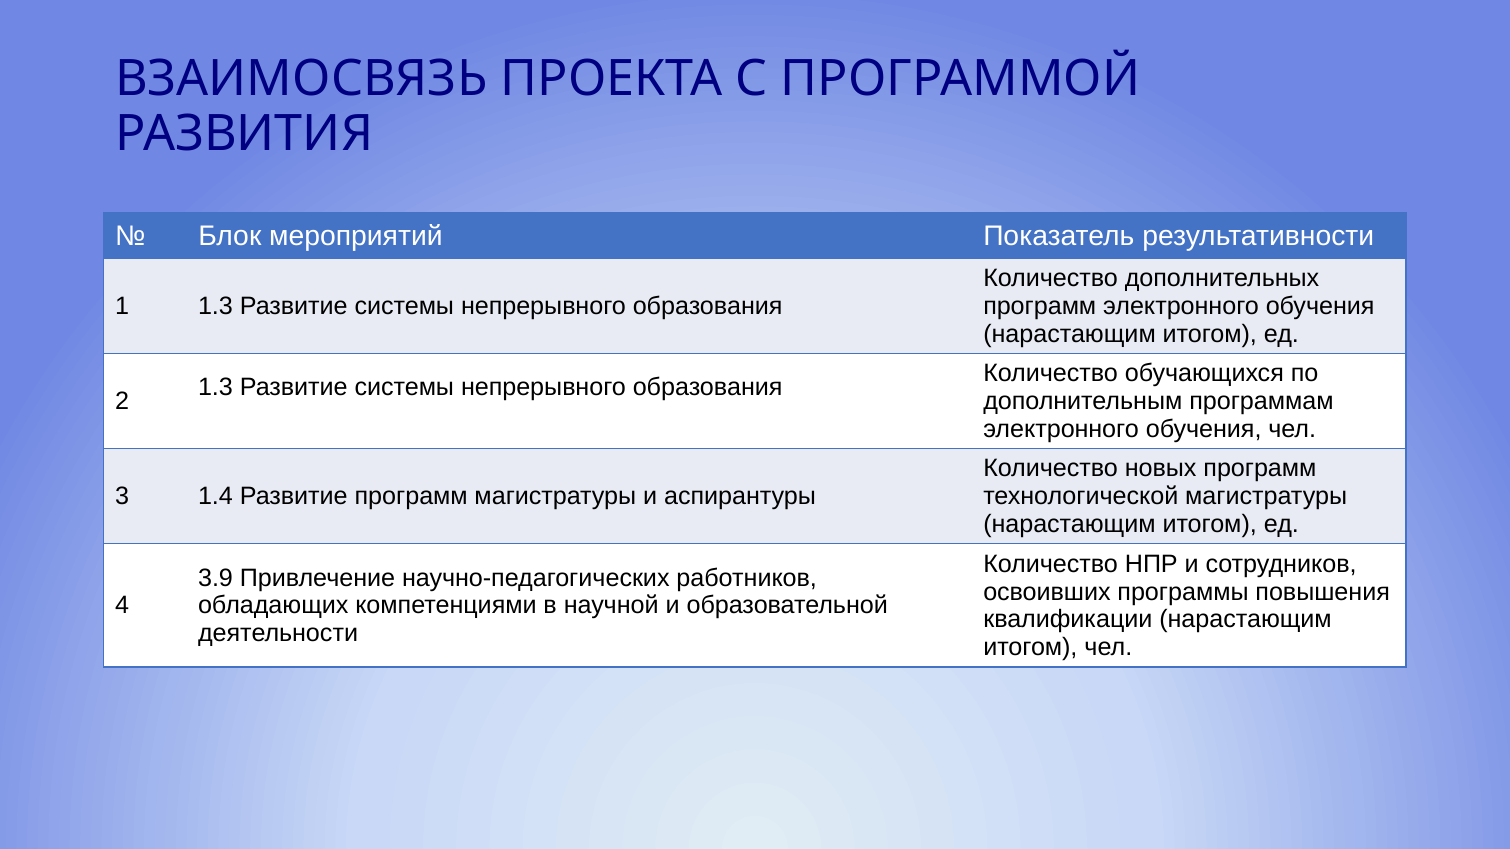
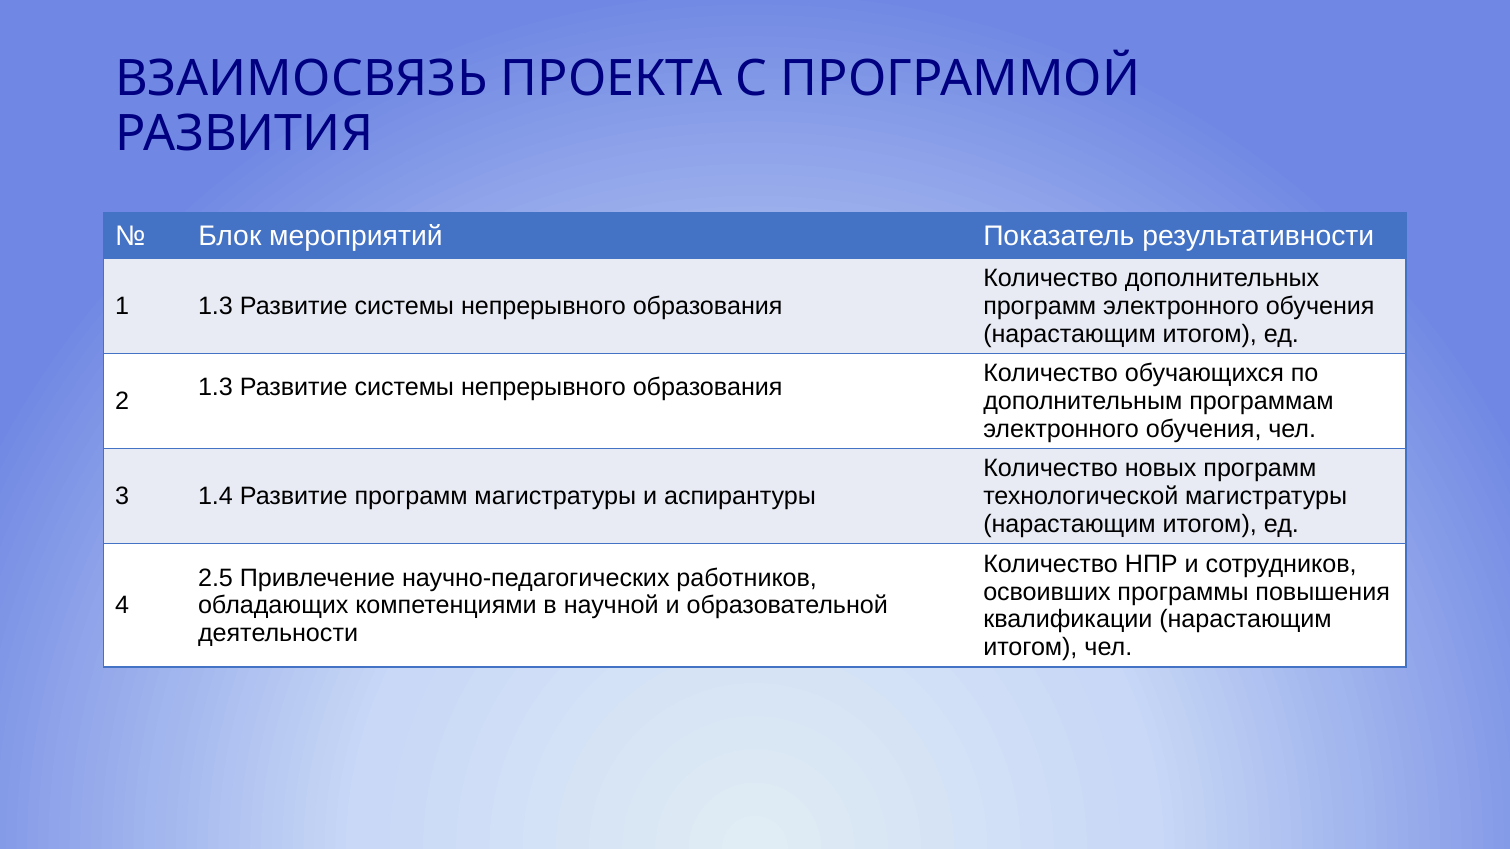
3.9: 3.9 -> 2.5 (216, 578)
